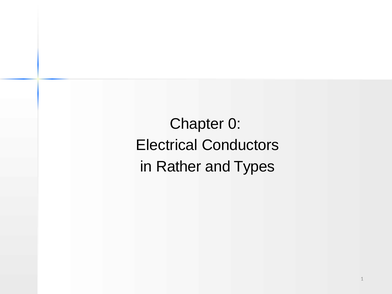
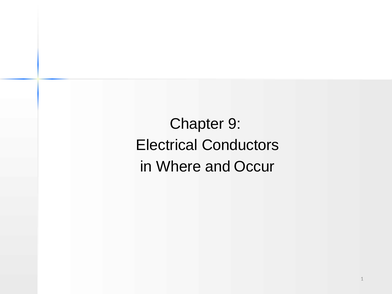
0: 0 -> 9 (234, 124)
Rather: Rather -> Where (179, 167)
Types: Types -> Occur (254, 167)
